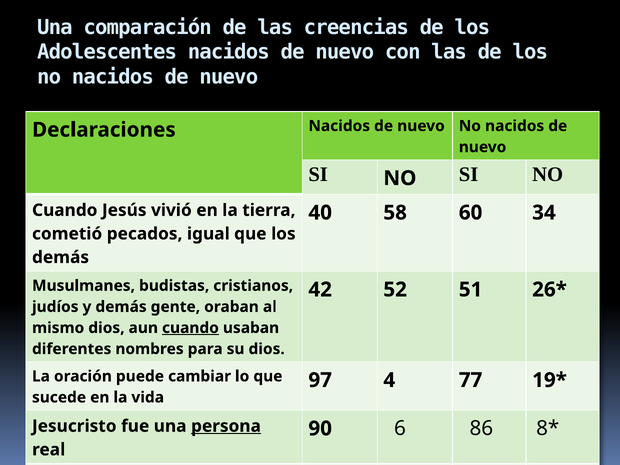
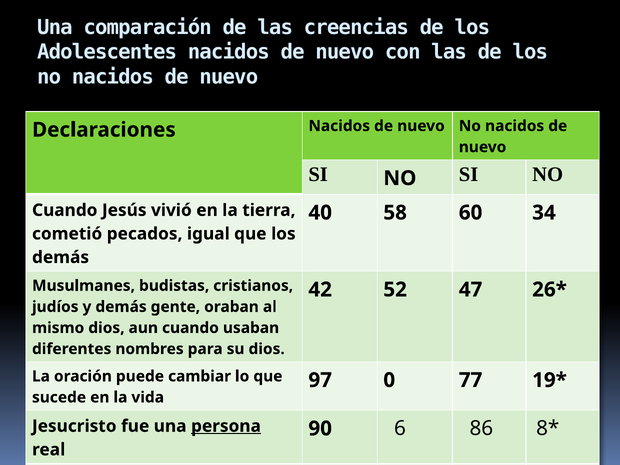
51: 51 -> 47 (471, 290)
cuando underline: present -> none (190, 328)
4: 4 -> 0 (389, 380)
